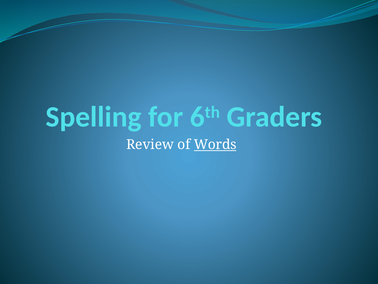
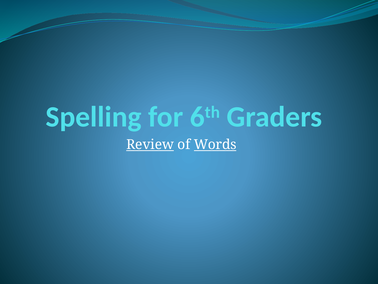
Review underline: none -> present (150, 144)
